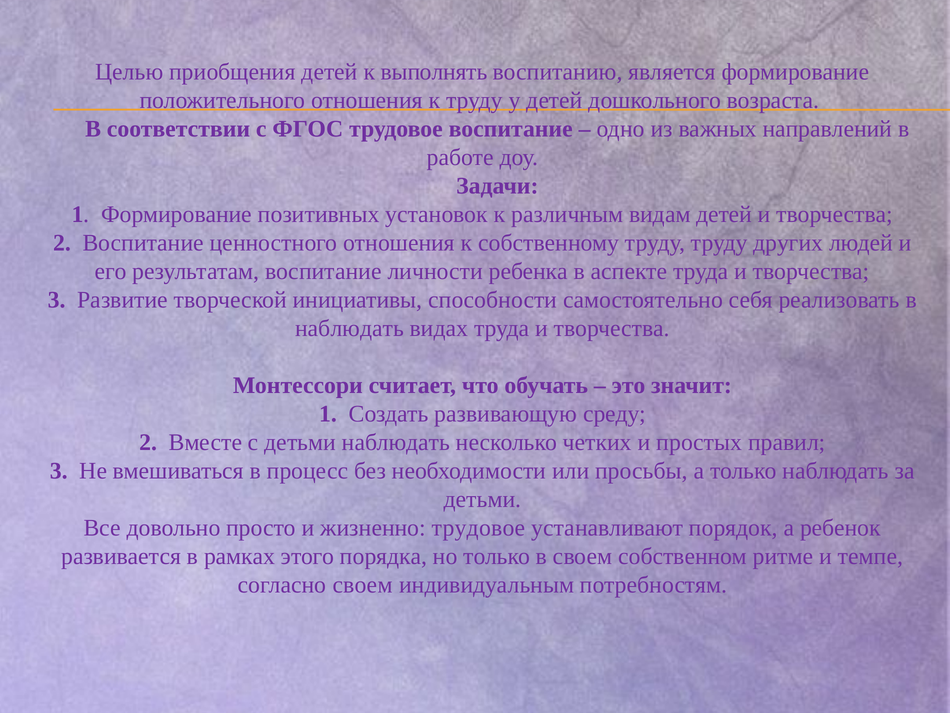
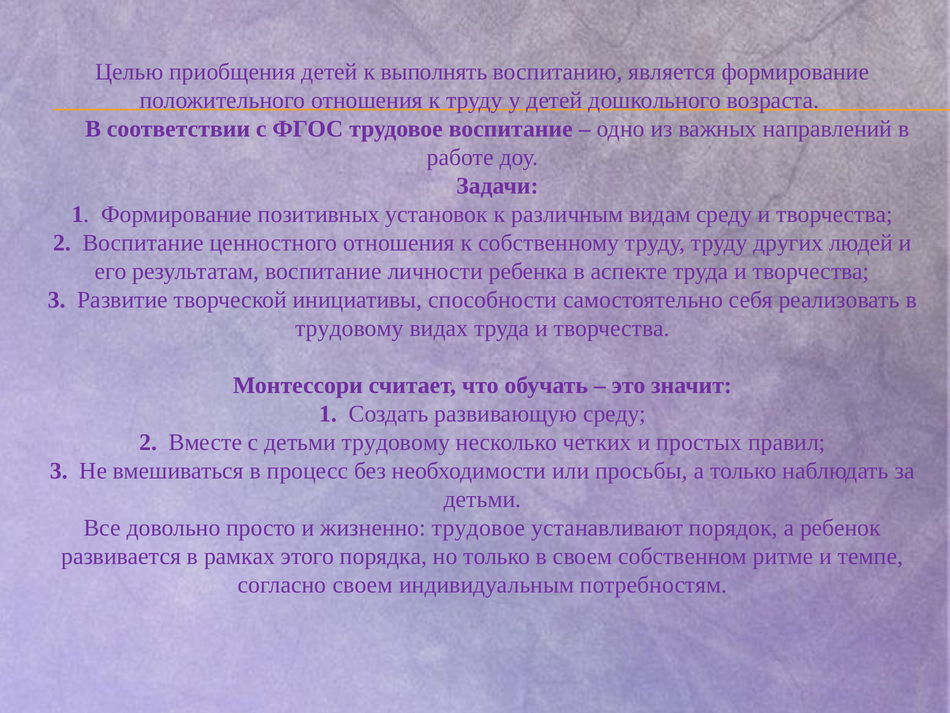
видам детей: детей -> среду (724, 214)
наблюдать: наблюдать -> трудовому (350, 328)
детьми наблюдать: наблюдать -> трудовому (396, 442)
